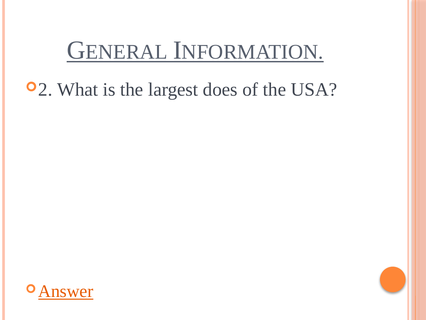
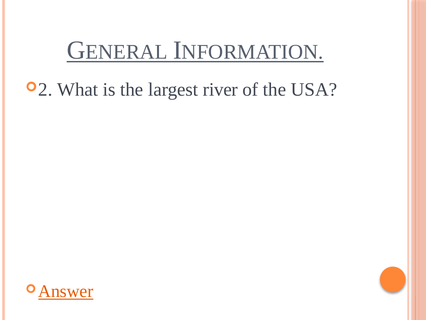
does: does -> river (220, 89)
